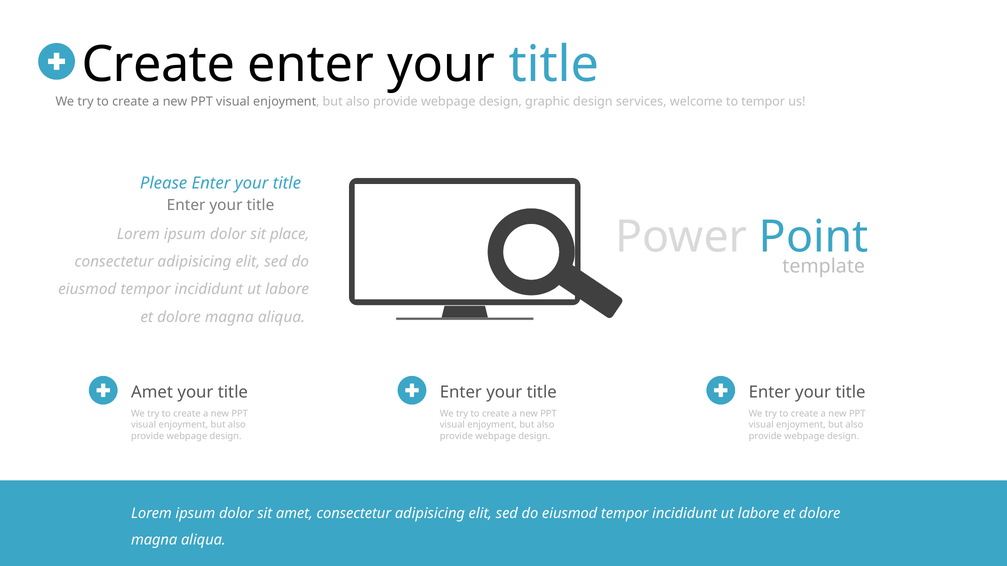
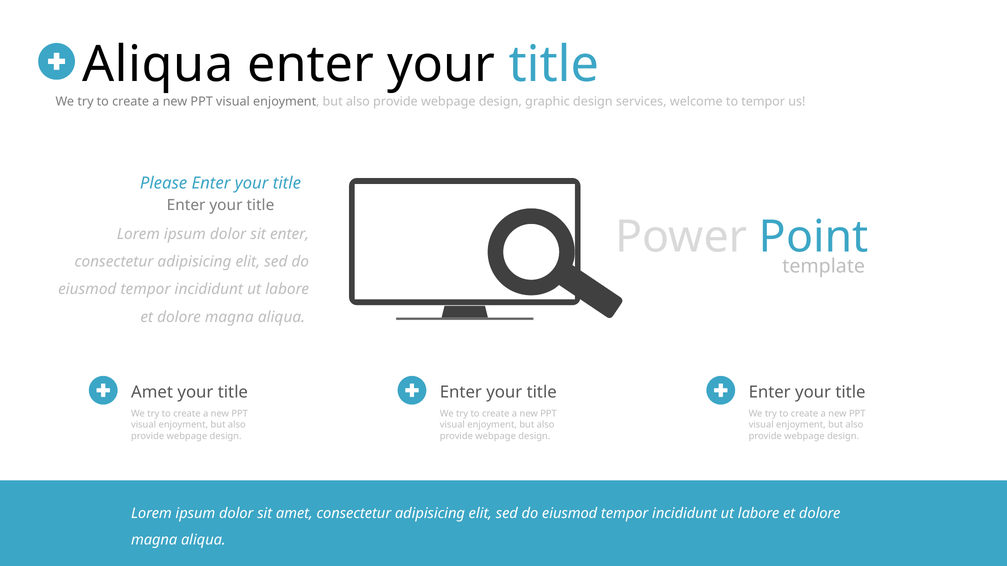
Create: Create -> Aliqua (158, 64)
sit place: place -> enter (290, 234)
